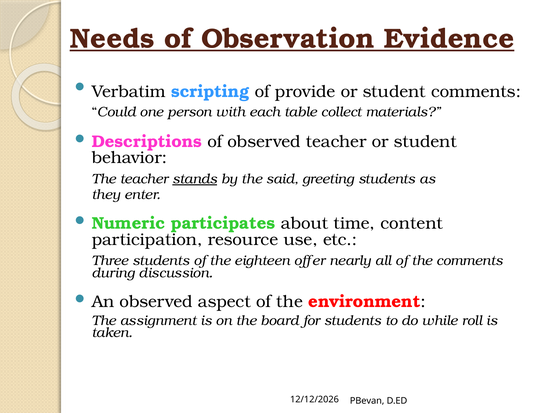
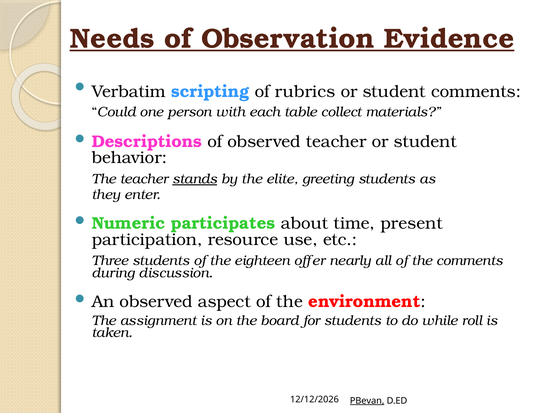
provide: provide -> rubrics (305, 92)
said: said -> elite (282, 179)
content: content -> present (412, 224)
PBevan underline: none -> present (367, 401)
